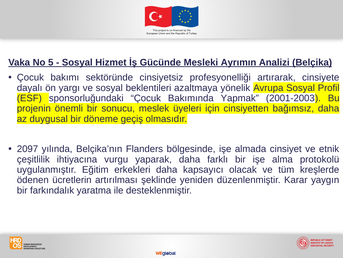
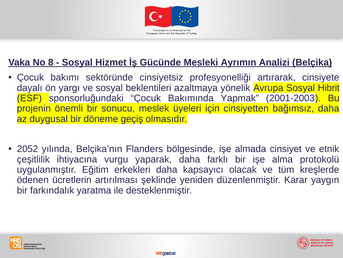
5: 5 -> 8 (51, 62)
Profil: Profil -> Hibrit (329, 88)
2097: 2097 -> 2052 (27, 149)
